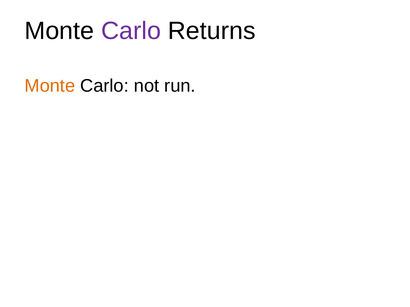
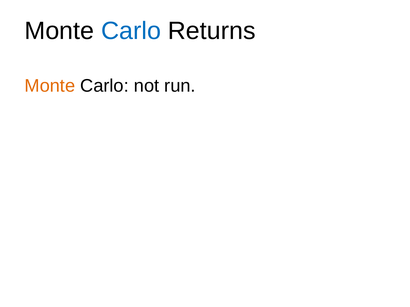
Carlo colour: purple -> blue (131, 31)
